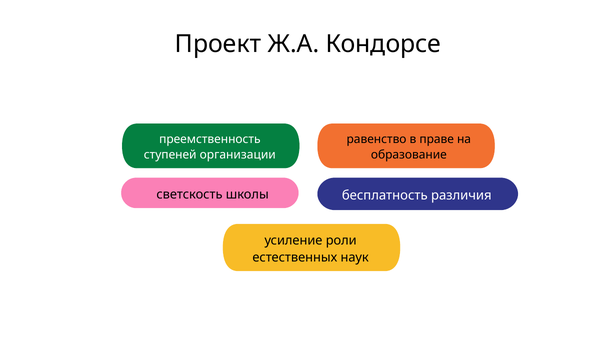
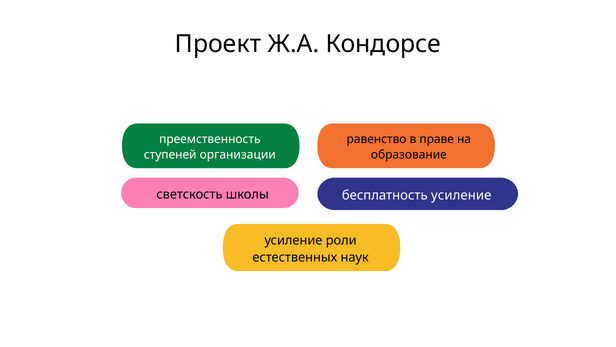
бесплатность различия: различия -> усиление (461, 195)
